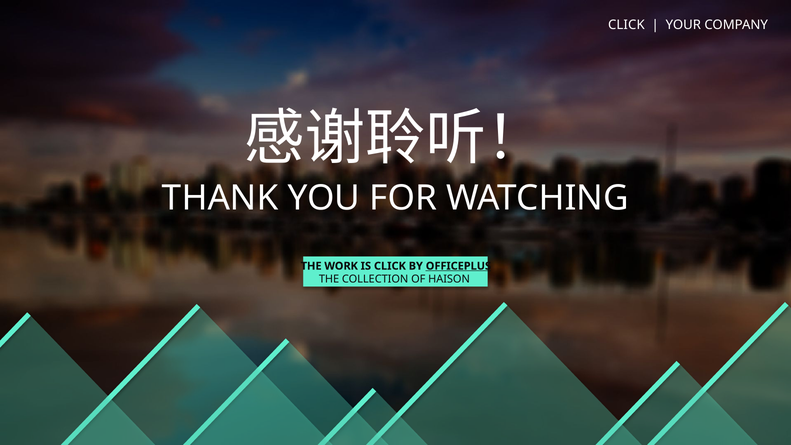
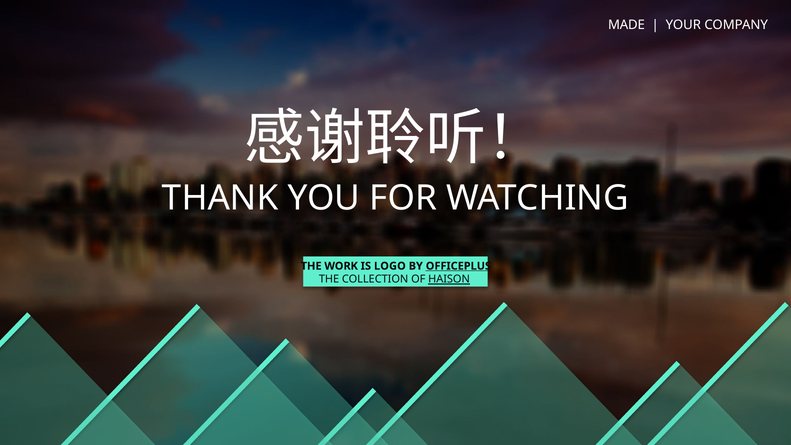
CLICK: CLICK -> MADE (626, 25)
IS CLICK: CLICK -> LOGO (390, 266)
HAISON underline: none -> present (449, 279)
